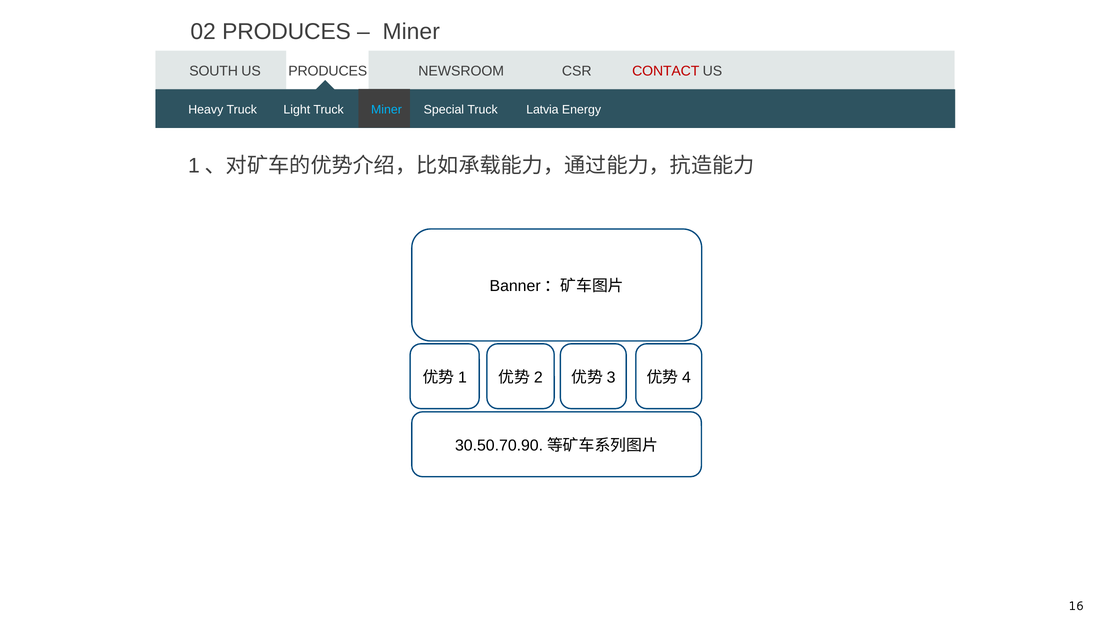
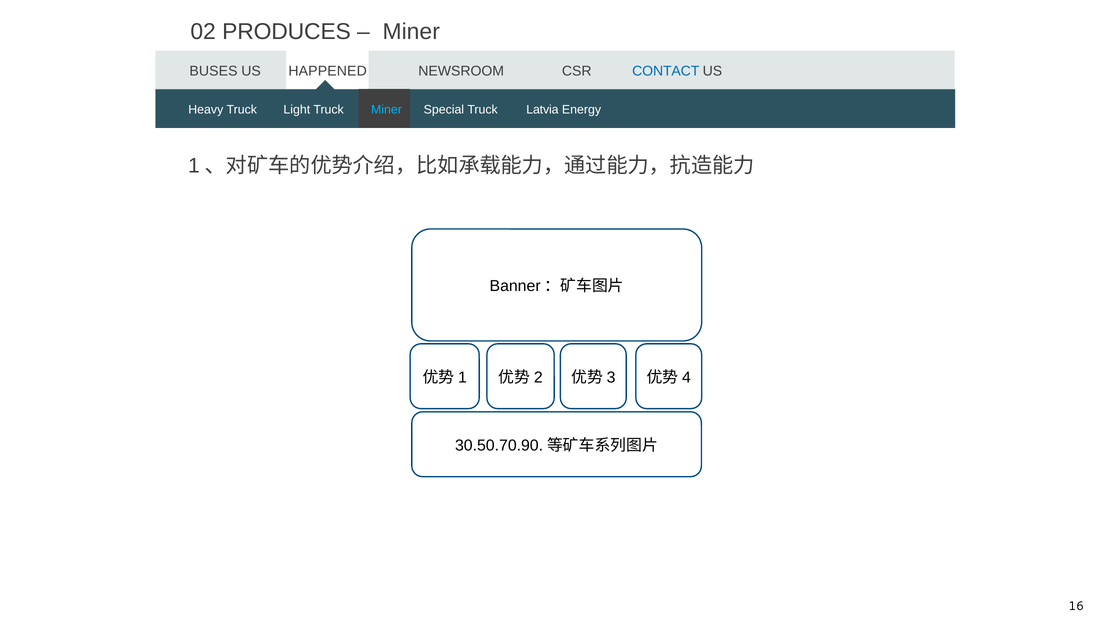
SOUTH: SOUTH -> BUSES (213, 71)
PRODUCES: PRODUCES -> HAPPENED (328, 71)
CONTACT colour: red -> blue (666, 71)
